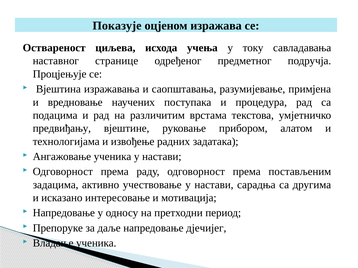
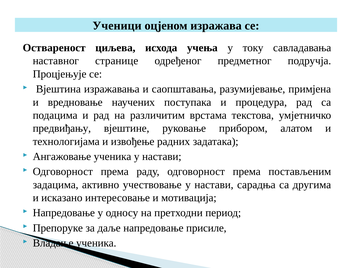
Показује: Показује -> Ученици (117, 26)
дјечијег: дјечијег -> присиле (206, 228)
